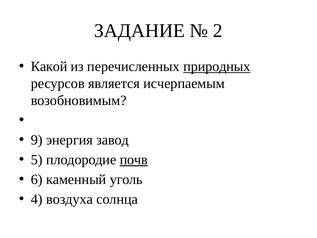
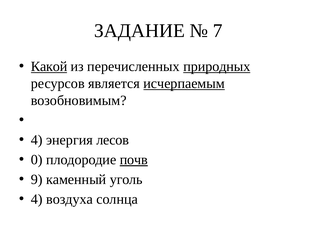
2: 2 -> 7 (218, 31)
Какой underline: none -> present (49, 67)
исчерпаемым underline: none -> present (184, 83)
9: 9 -> 4 (37, 140)
завод: завод -> лесов (113, 140)
5: 5 -> 0 (37, 160)
6: 6 -> 9 (37, 179)
